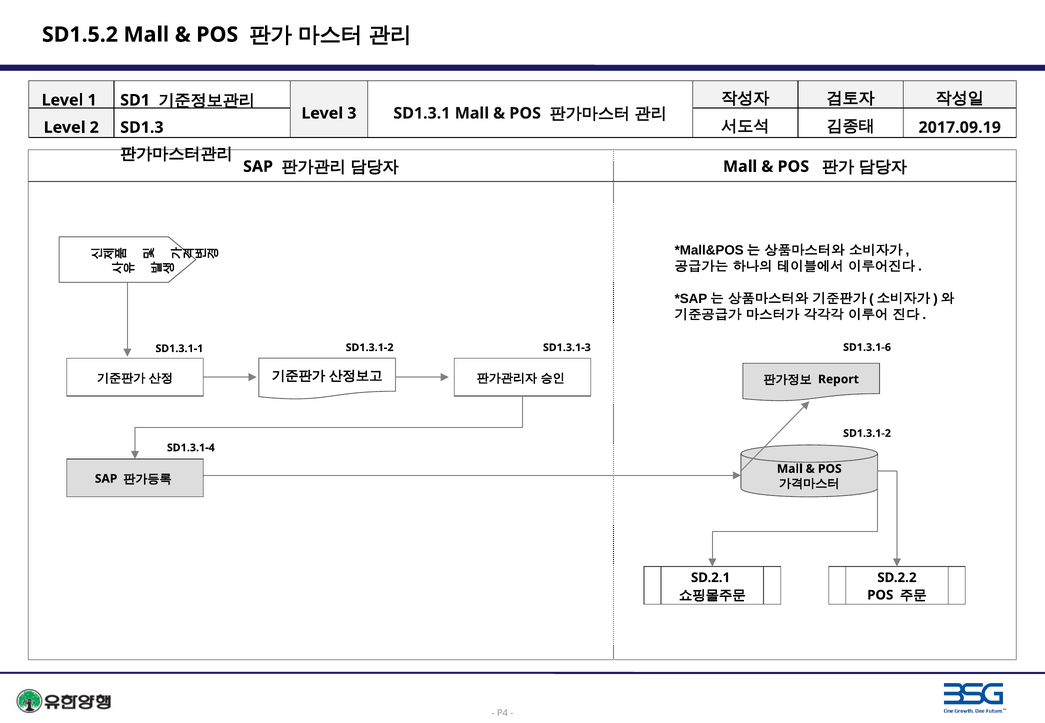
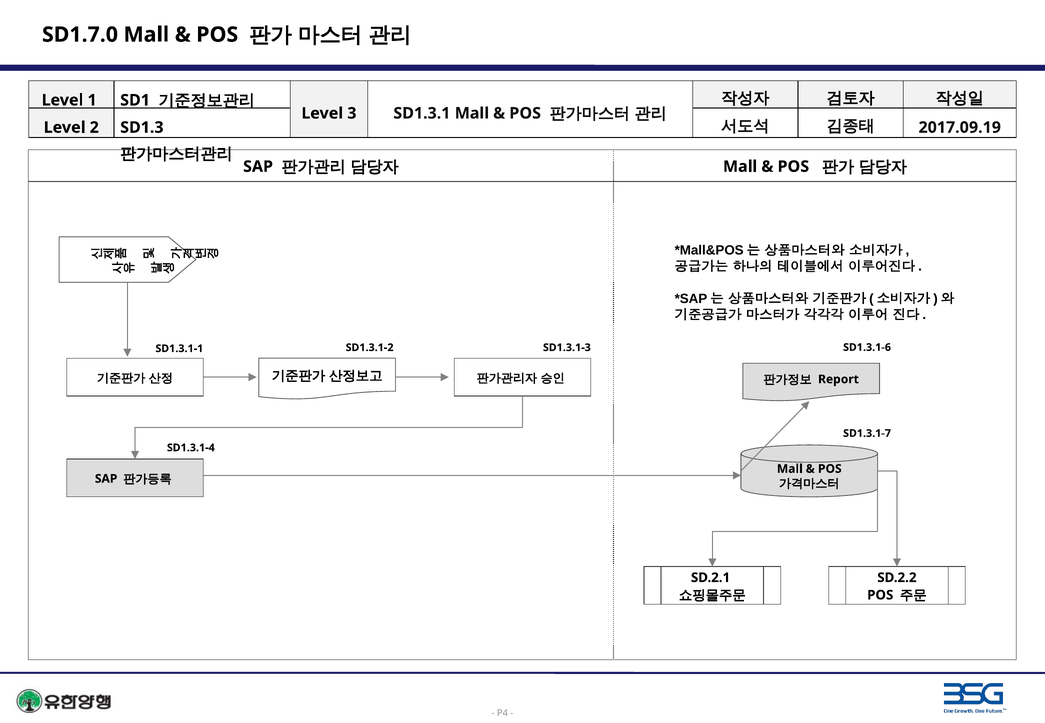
SD1.5.2: SD1.5.2 -> SD1.7.0 (80, 35)
SD1.3.1-2: SD1.3.1-2 -> SD1.3.1-7 (867, 434)
